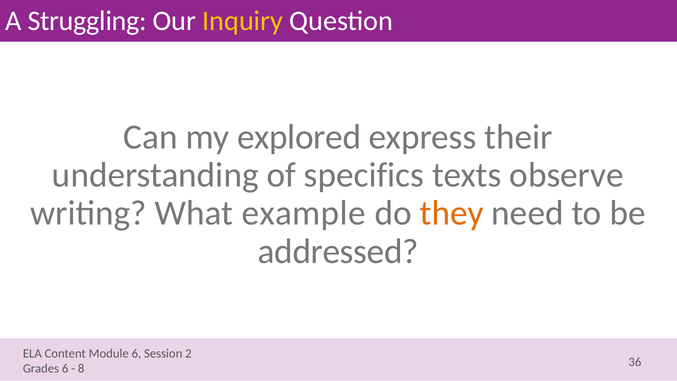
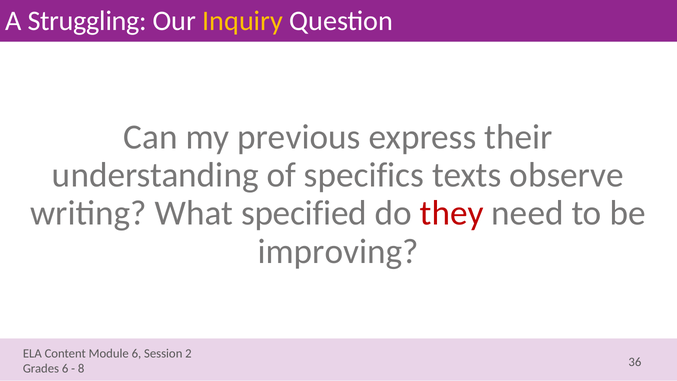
explored: explored -> previous (299, 137)
example: example -> specified (304, 213)
they colour: orange -> red (452, 213)
addressed: addressed -> improving (338, 251)
